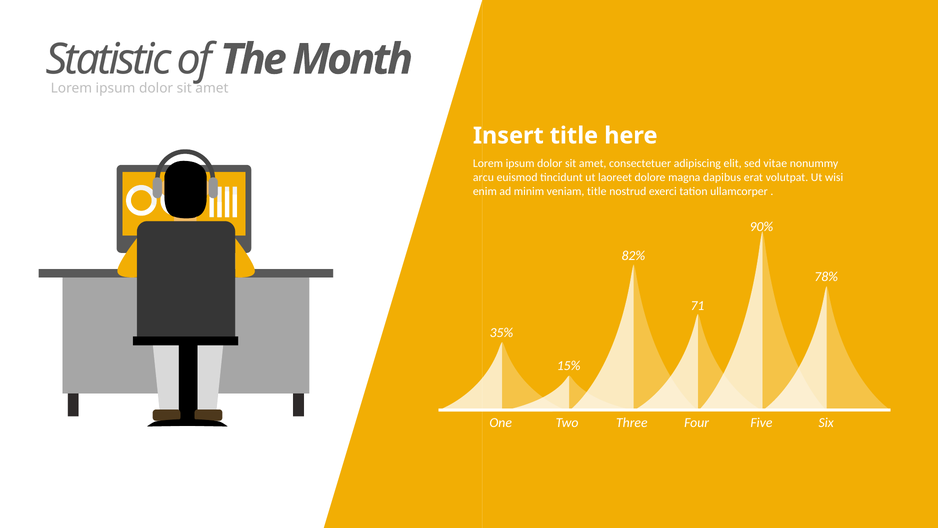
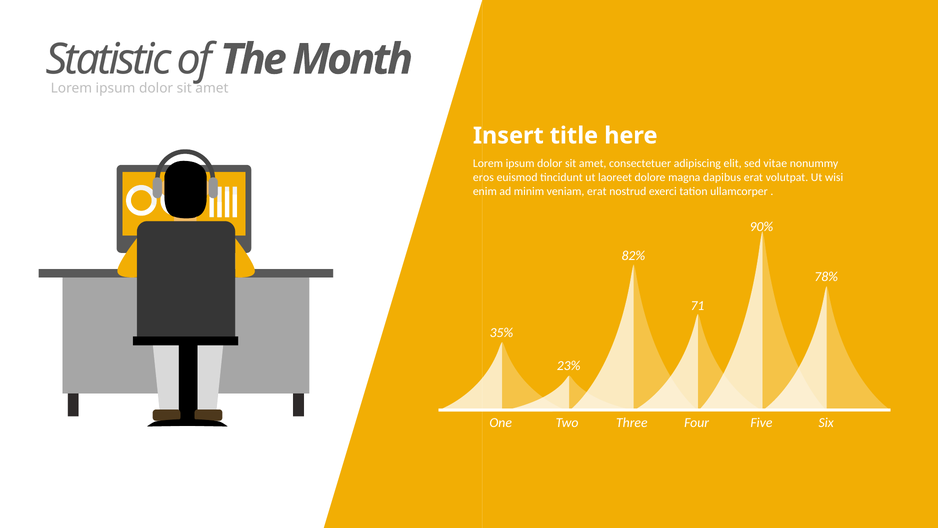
arcu: arcu -> eros (483, 177)
veniam title: title -> erat (597, 191)
15%: 15% -> 23% (569, 365)
